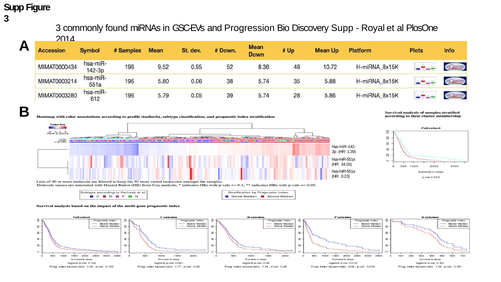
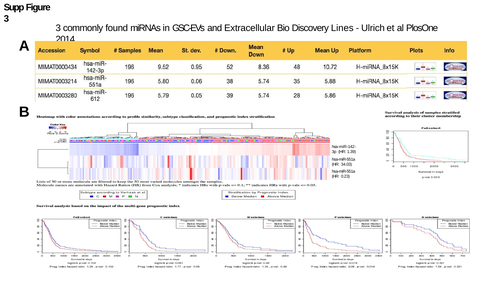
Progression: Progression -> Extracellular (250, 28)
Discovery Supp: Supp -> Lines (342, 28)
Royal: Royal -> Ulrich (373, 28)
